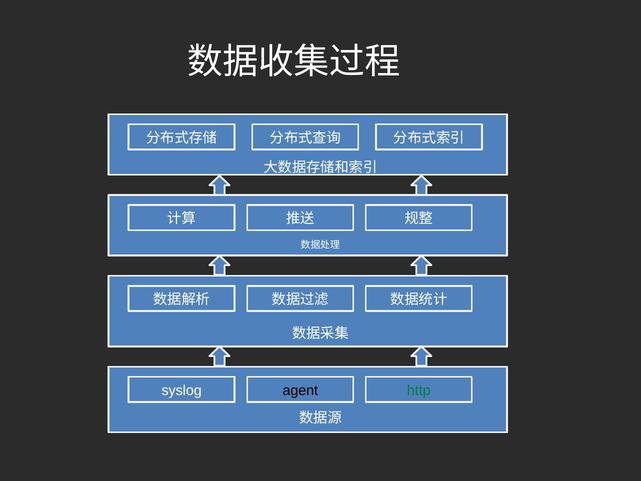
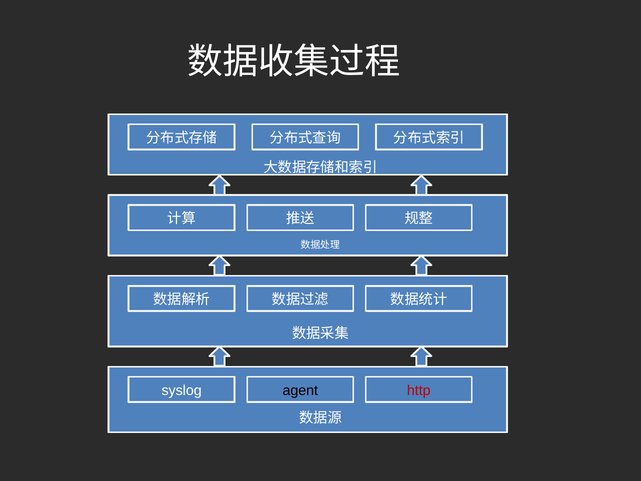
http colour: green -> red (419, 390)
